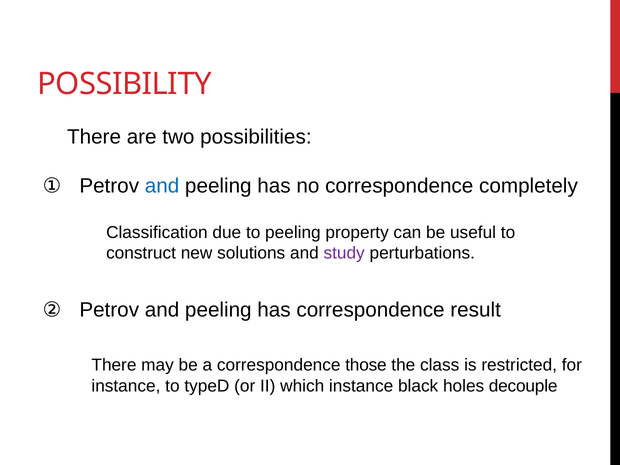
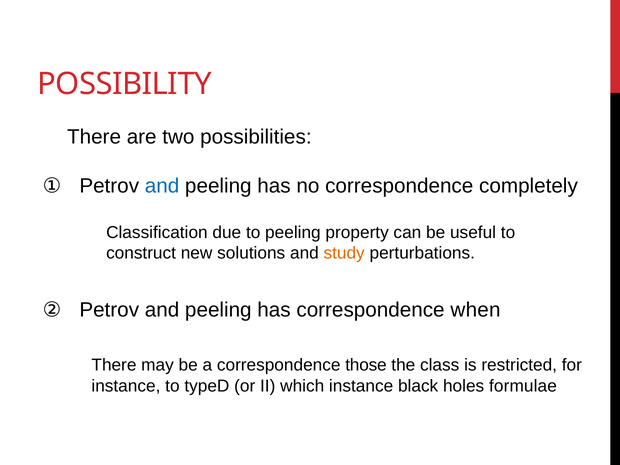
study colour: purple -> orange (344, 253)
result: result -> when (476, 310)
decouple: decouple -> formulae (523, 386)
